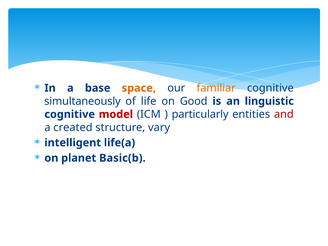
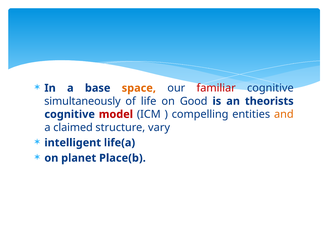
familiar colour: orange -> red (216, 88)
linguistic: linguistic -> theorists (269, 101)
particularly: particularly -> compelling (200, 114)
and colour: red -> orange (284, 114)
created: created -> claimed (73, 127)
Basic(b: Basic(b -> Place(b (122, 158)
